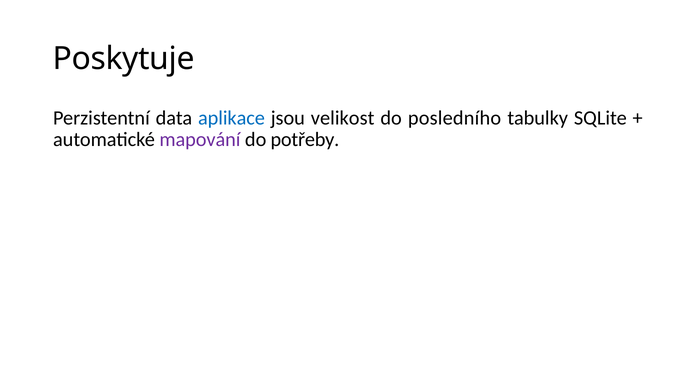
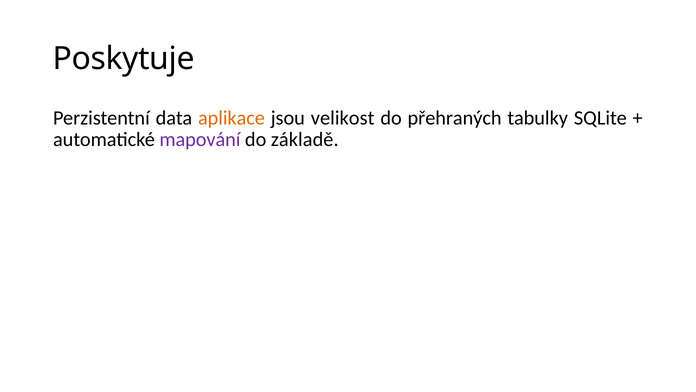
aplikace colour: blue -> orange (231, 118)
posledního: posledního -> přehraných (455, 118)
potřeby: potřeby -> základě (305, 140)
